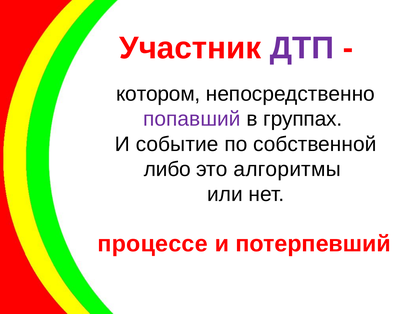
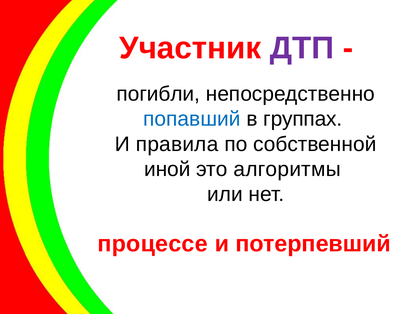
котором: котором -> погибли (158, 94)
попавший colour: purple -> blue (192, 119)
событие: событие -> правила (177, 144)
либо: либо -> иной (167, 169)
